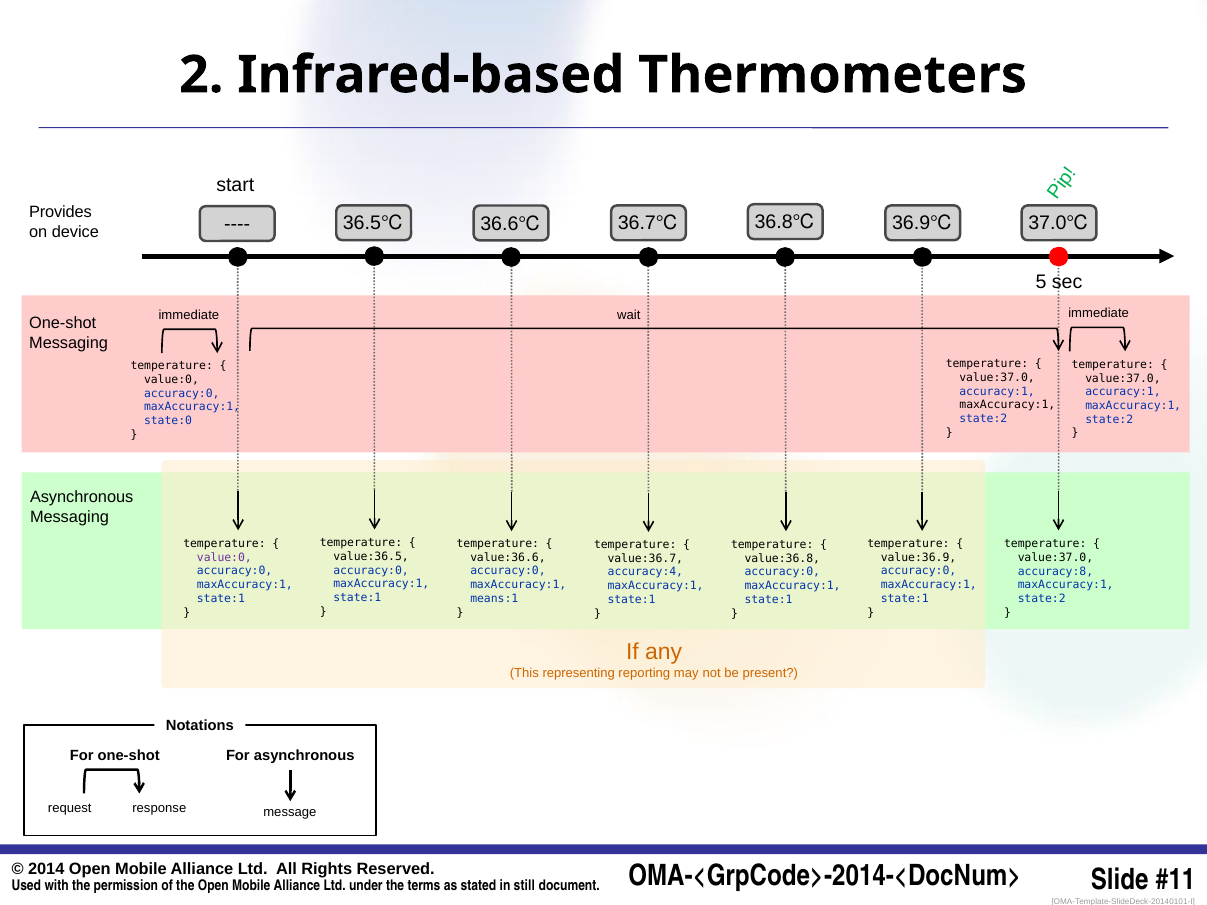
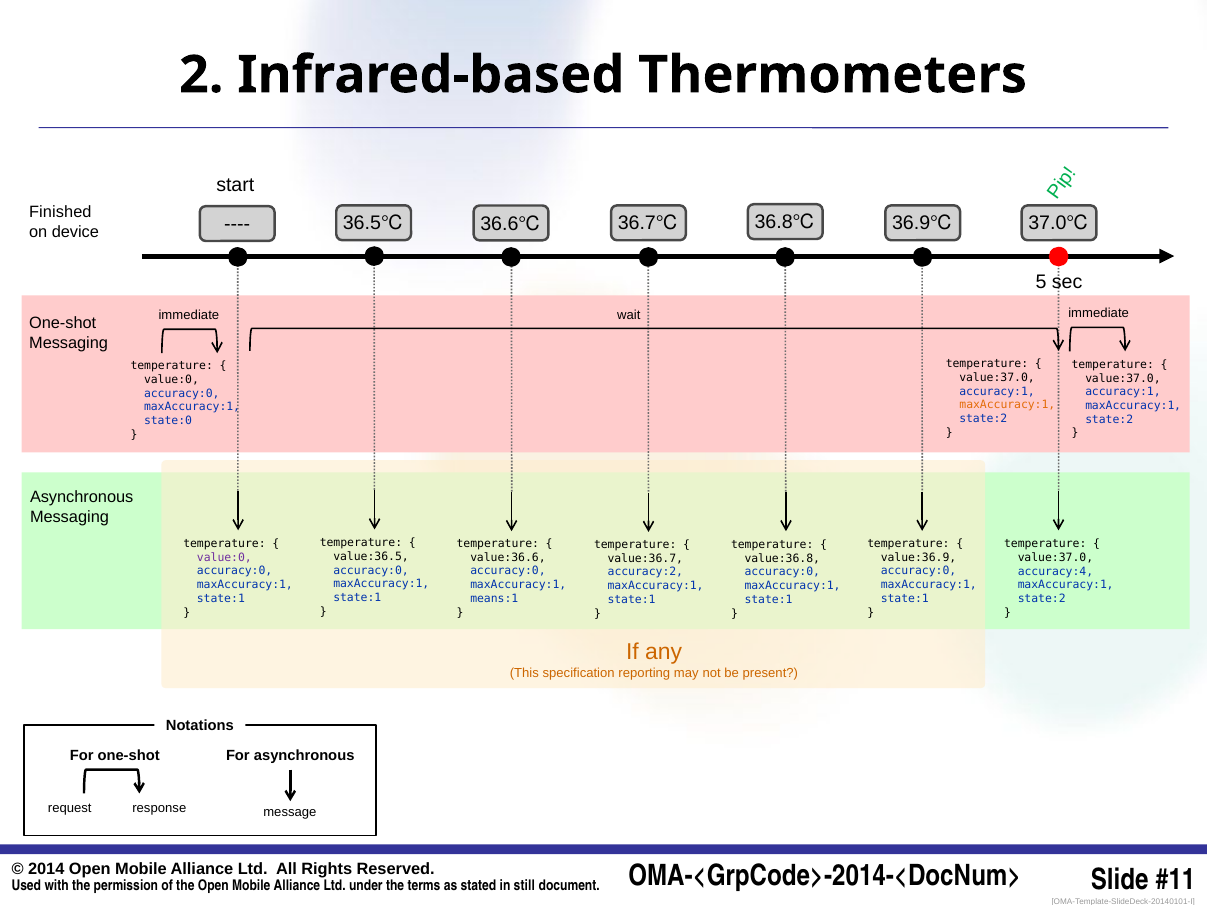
Provides: Provides -> Finished (60, 213)
maxAccuracy:1 colour: black -> orange (1007, 405)
accuracy:8: accuracy:8 -> accuracy:4 (1055, 571)
accuracy:4: accuracy:4 -> accuracy:2 (645, 572)
representing: representing -> specification (579, 673)
